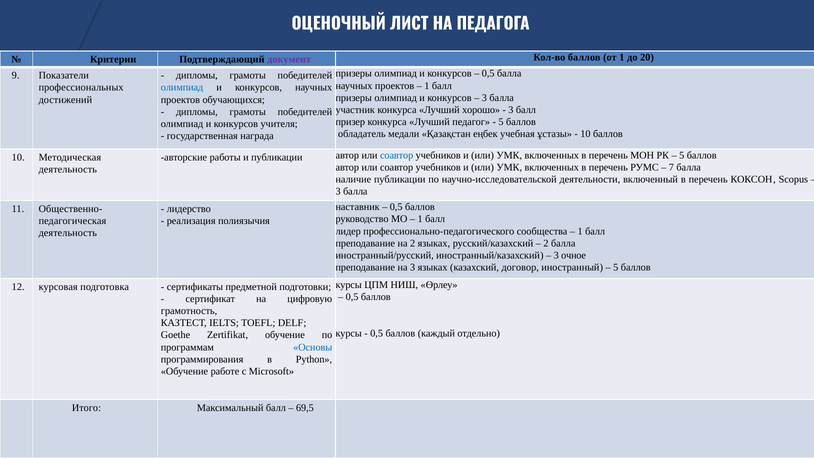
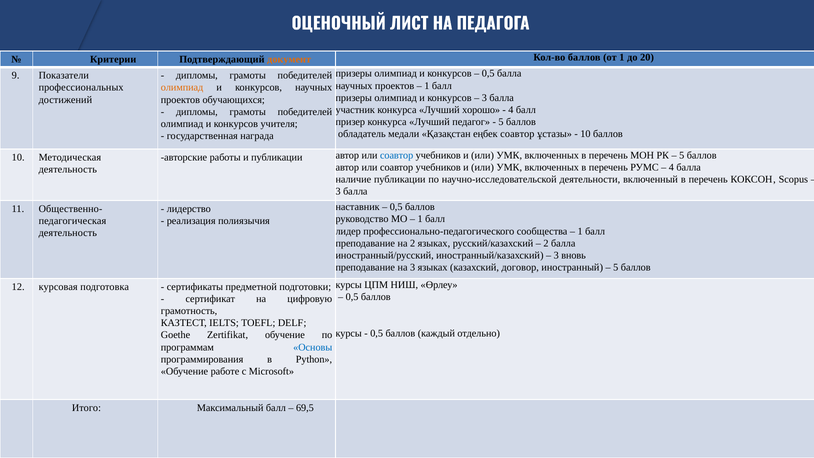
документ colour: purple -> orange (289, 59)
олимпиад colour: blue -> orange (182, 88)
3: 3 -> 4 (511, 110)
еңбек учебная: учебная -> соавтор (517, 134)
7: 7 -> 4 (671, 167)
очное: очное -> вновь (574, 255)
